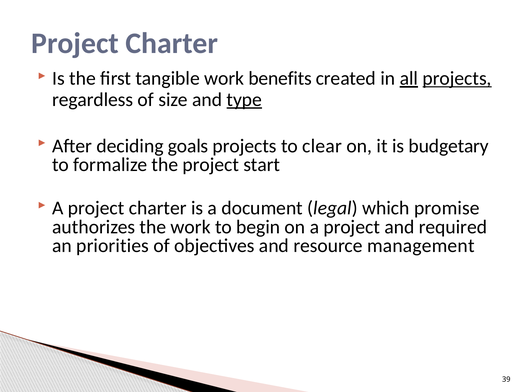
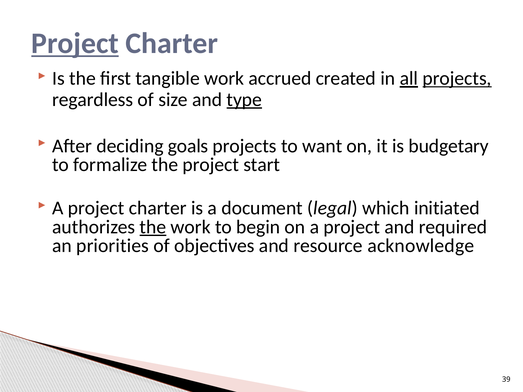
Project underline: none -> present (75, 43)
benefits: benefits -> accrued (280, 78)
clear: clear -> want (322, 146)
promise: promise -> initiated (447, 208)
the underline: none -> present (153, 227)
management: management -> acknowledge (421, 246)
